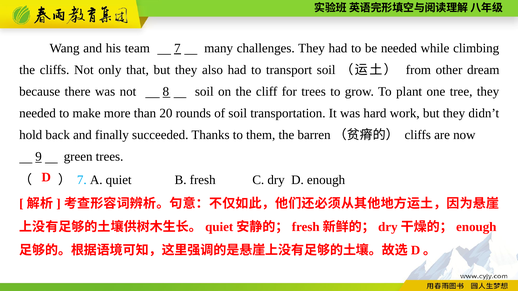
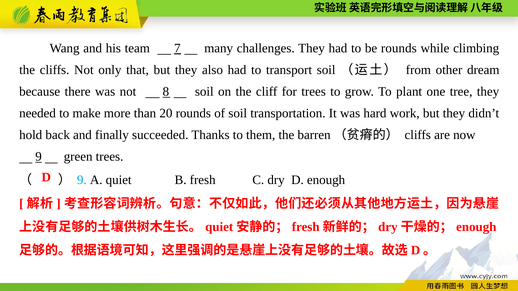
be needed: needed -> rounds (399, 48)
7: 7 -> 9 (82, 180)
